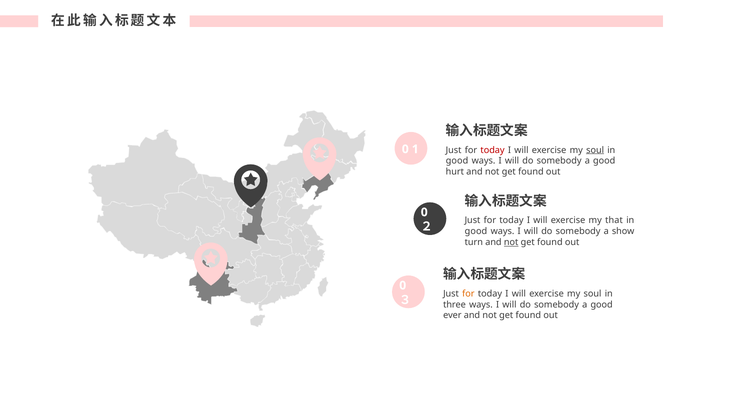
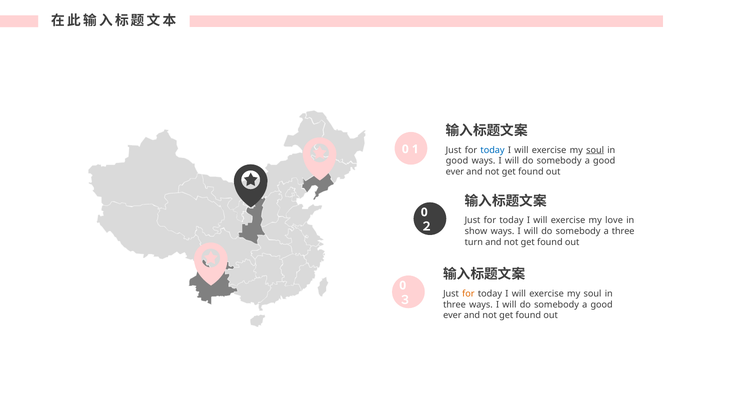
today colour: red -> blue (493, 150)
hurt: hurt -> ever (455, 172)
that: that -> love (614, 220)
good: good -> show (476, 231)
a show: show -> three (623, 231)
not underline: present -> none (511, 242)
